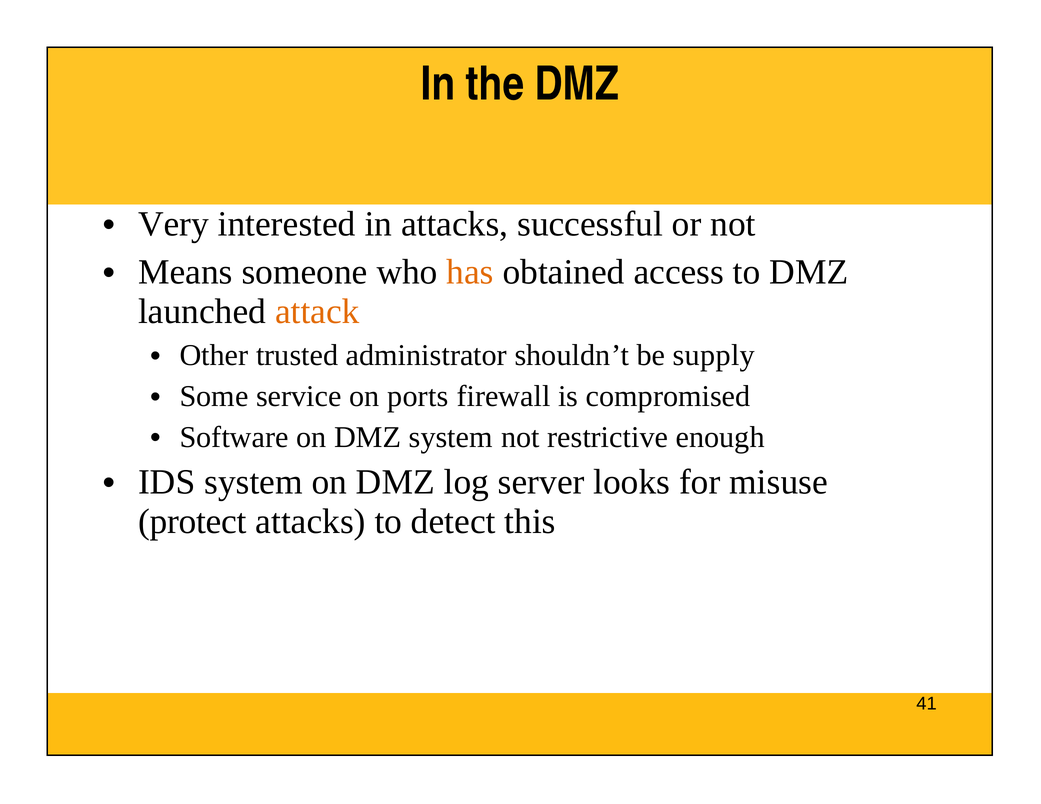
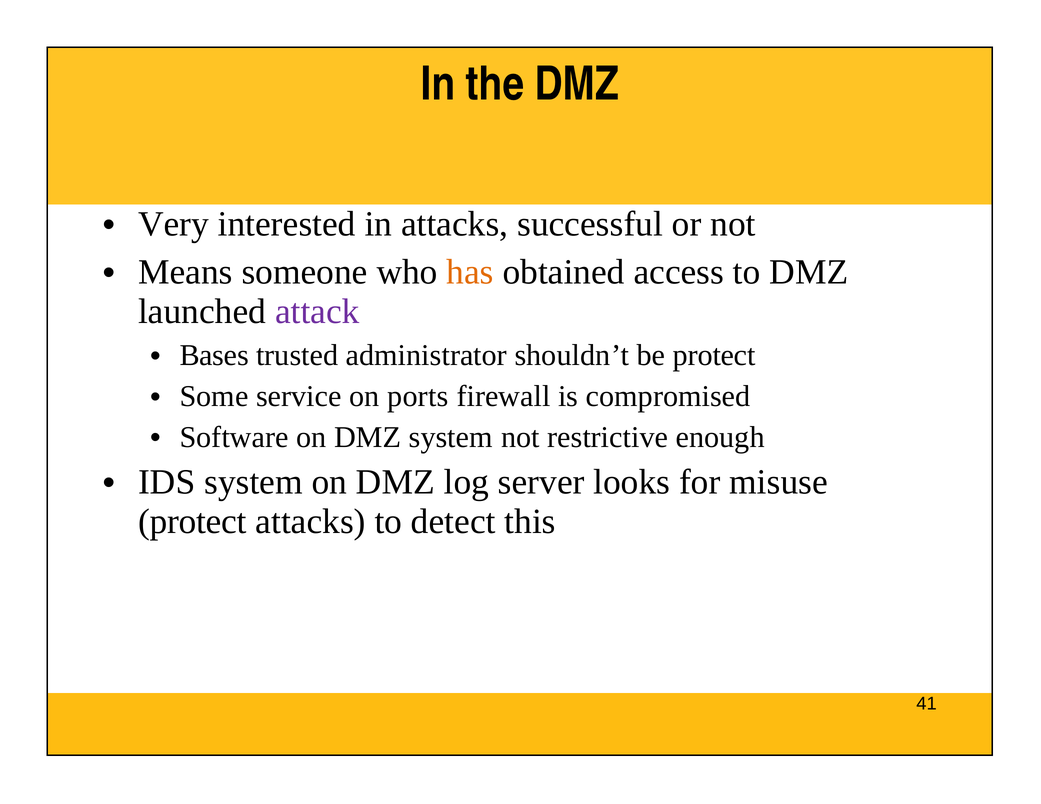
attack colour: orange -> purple (317, 312)
Other: Other -> Bases (214, 356)
be supply: supply -> protect (714, 356)
